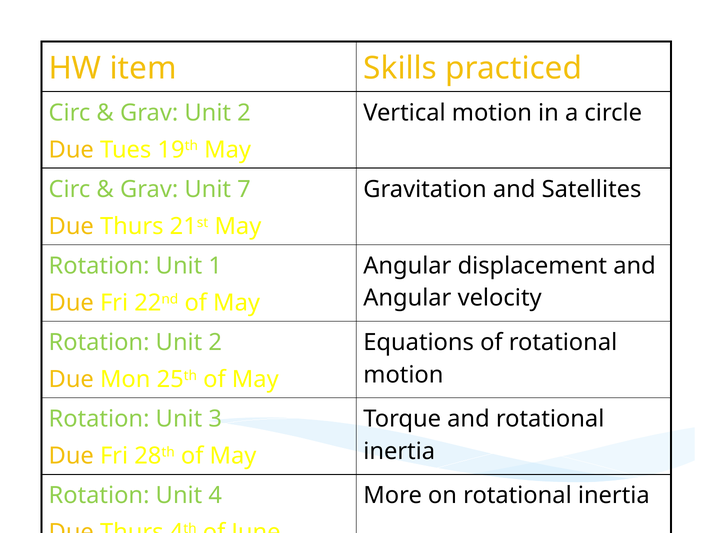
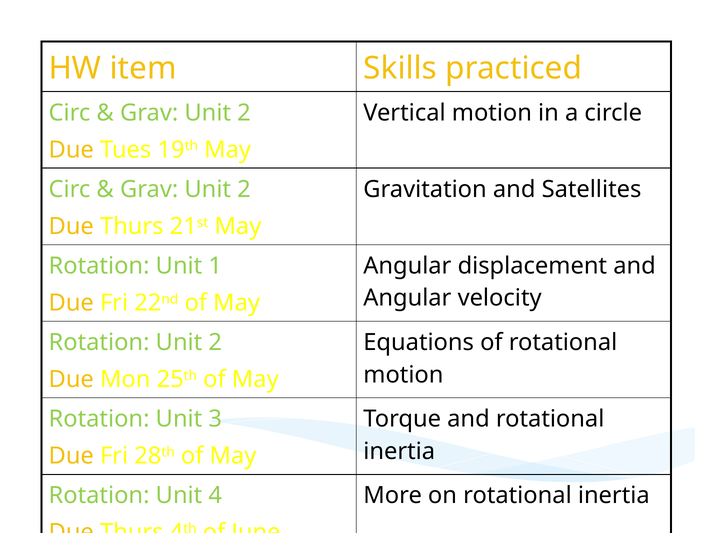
7: 7 -> 2 (244, 189)
